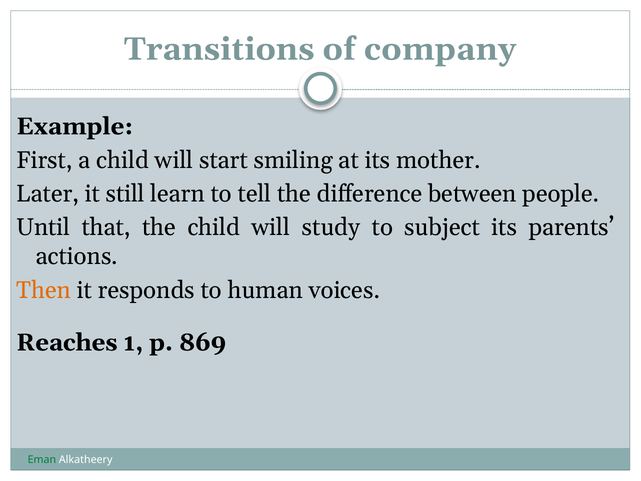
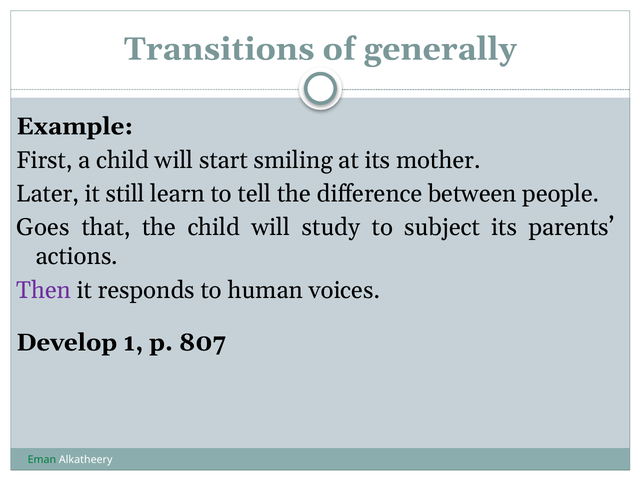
company: company -> generally (440, 49)
Until: Until -> Goes (43, 227)
Then colour: orange -> purple (44, 290)
Reaches: Reaches -> Develop (67, 342)
869: 869 -> 807 (202, 342)
